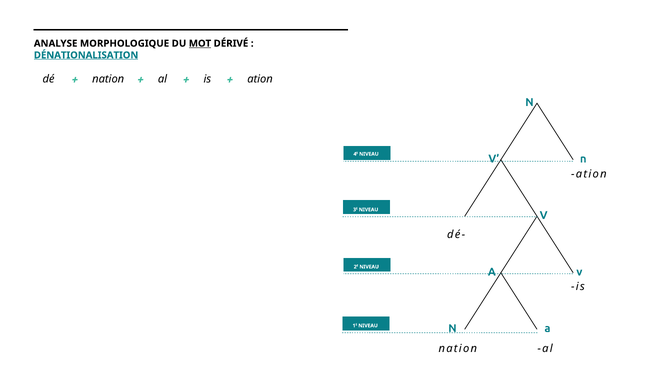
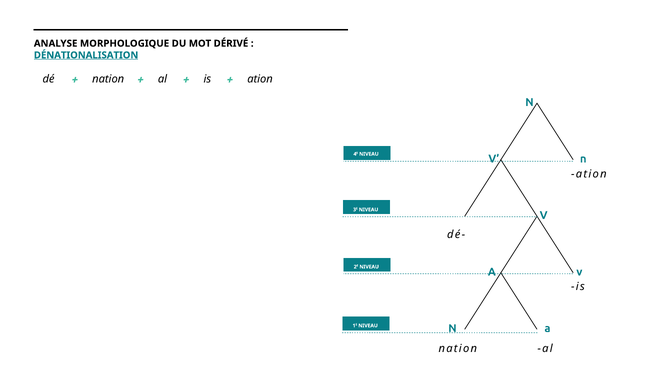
MOT underline: present -> none (200, 43)
